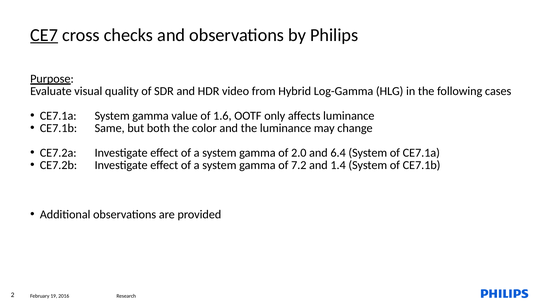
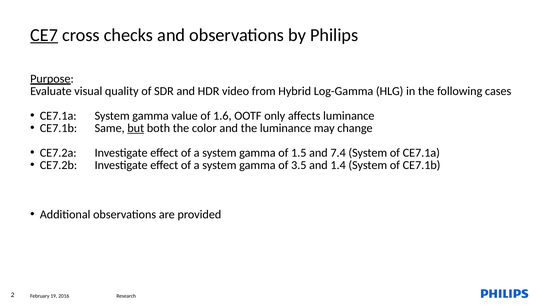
but underline: none -> present (136, 128)
2.0: 2.0 -> 1.5 (299, 153)
6.4: 6.4 -> 7.4 (338, 153)
7.2: 7.2 -> 3.5 (299, 165)
